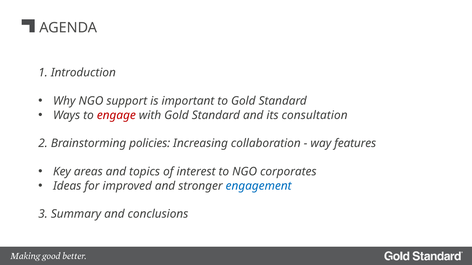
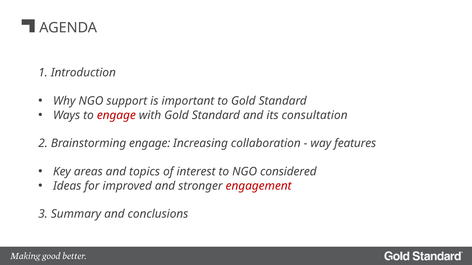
Brainstorming policies: policies -> engage (150, 144)
corporates: corporates -> considered (288, 172)
engagement colour: blue -> red (259, 186)
